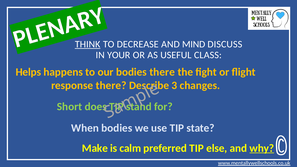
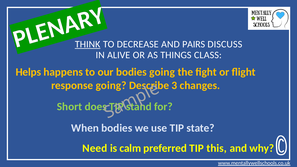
MIND: MIND -> PAIRS (194, 44)
YOUR: YOUR -> ALIVE (119, 55)
USEFUL: USEFUL -> THINGS (176, 55)
bodies there: there -> going (162, 72)
response there: there -> going (111, 86)
Make: Make -> Need (95, 148)
else: else -> this (217, 148)
why underline: present -> none (262, 148)
